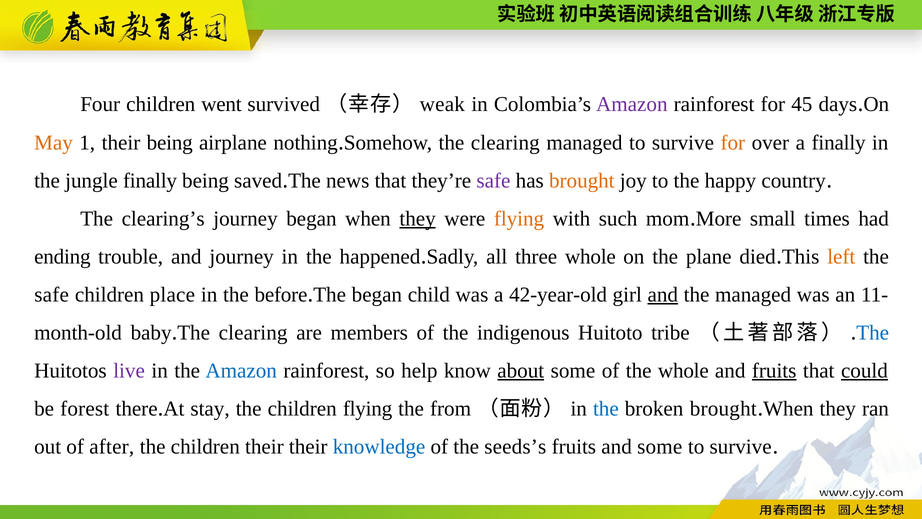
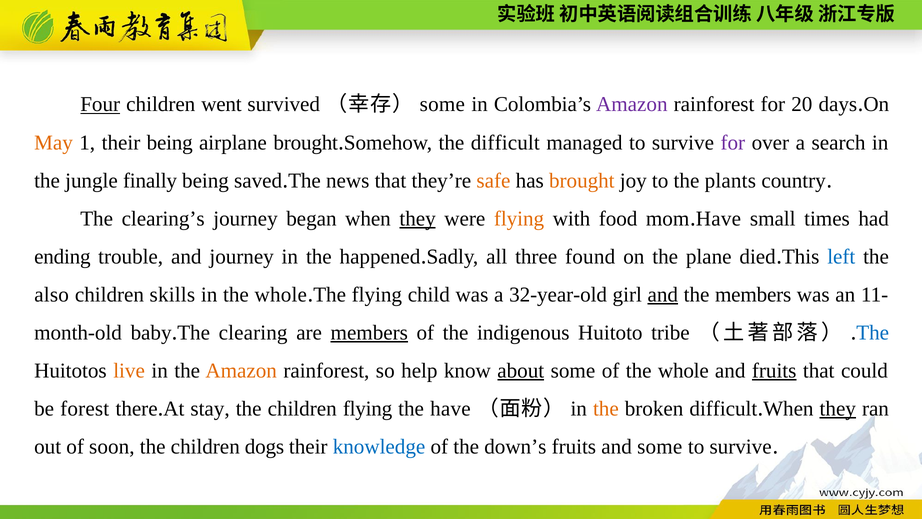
Four underline: none -> present (100, 104)
weak: weak -> some (442, 104)
45: 45 -> 20 (802, 104)
airplane nothing: nothing -> brought (306, 142)
clearing: clearing -> difficult (505, 142)
for colour: orange -> purple (733, 142)
a finally: finally -> search (839, 142)
safe colour: purple -> orange (493, 180)
happy: happy -> plants (730, 180)
such: such -> food (618, 218)
More: More -> Have (718, 218)
three whole: whole -> found (590, 256)
left colour: orange -> blue (841, 256)
safe: safe -> also (52, 294)
place: place -> skills (172, 294)
in the before: before -> whole (281, 294)
The began: began -> flying (377, 294)
42-year-old: 42-year-old -> 32-year-old (558, 294)
the managed: managed -> members (753, 294)
members underline: none -> present (369, 333)
live colour: purple -> orange (129, 371)
Amazon colour: blue -> orange (241, 371)
could underline: present -> none (864, 371)
the from: from -> have (450, 409)
the colour: blue -> orange (606, 409)
broken brought: brought -> difficult (723, 409)
they underline: none -> present (838, 409)
after: after -> soon (112, 447)
children their: their -> dogs (264, 447)
seeds’s: seeds’s -> down’s (515, 447)
